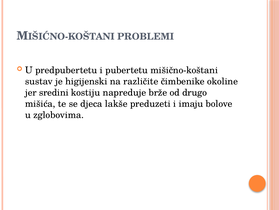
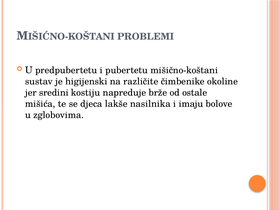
drugo: drugo -> ostale (195, 92)
preduzeti: preduzeti -> nasilnika (150, 103)
